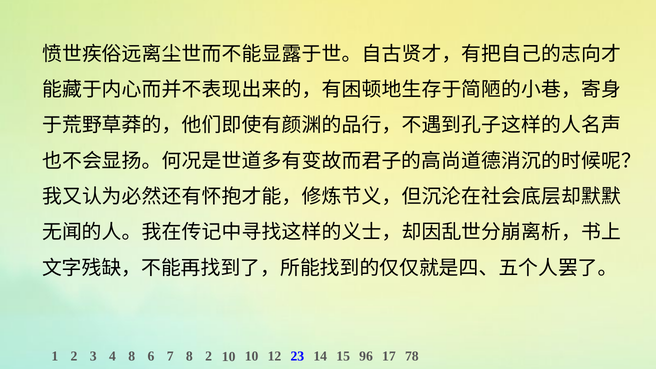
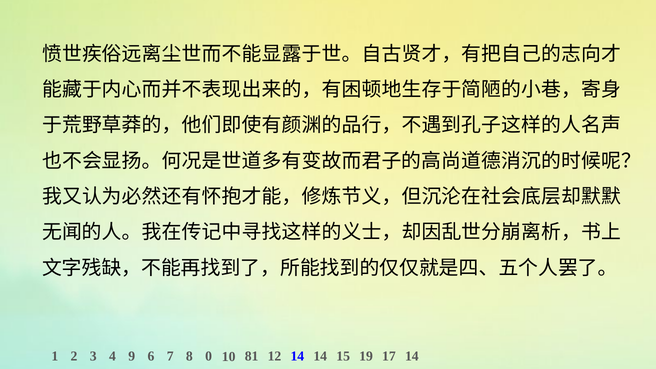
4 8: 8 -> 9 (132, 357)
8 2: 2 -> 0 (209, 357)
10 10: 10 -> 81 (252, 357)
12 23: 23 -> 14 (297, 357)
96: 96 -> 19 (366, 357)
17 78: 78 -> 14 (412, 357)
